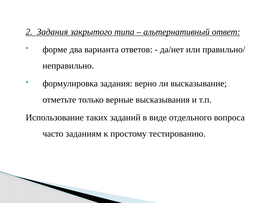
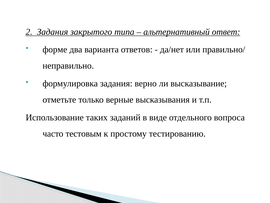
заданиям: заданиям -> тестовым (84, 133)
